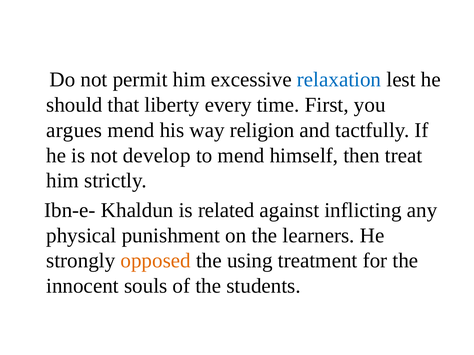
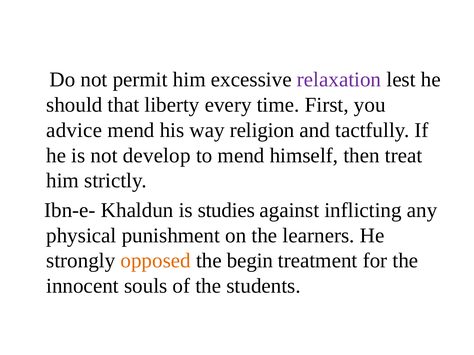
relaxation colour: blue -> purple (339, 80)
argues: argues -> advice (74, 130)
related: related -> studies (226, 210)
using: using -> begin (250, 261)
